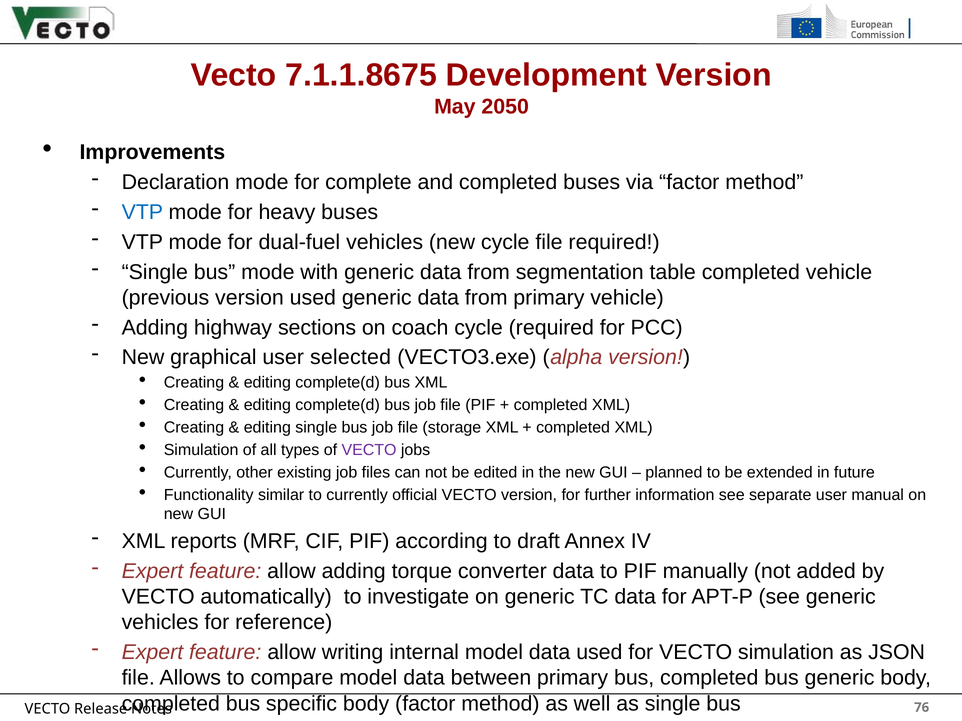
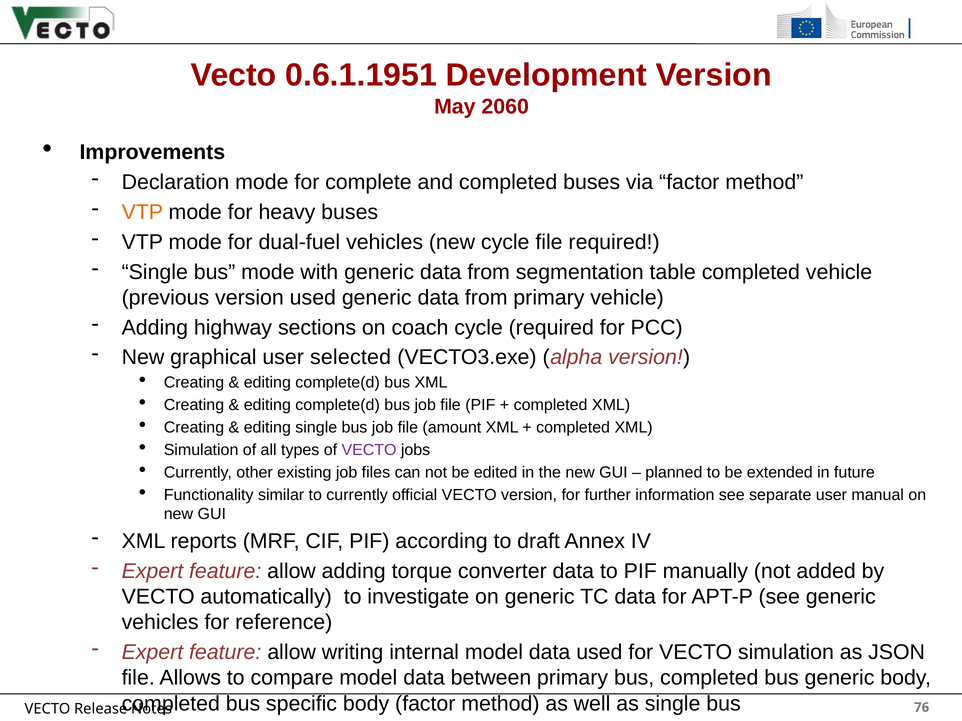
7.1.1.8675: 7.1.1.8675 -> 0.6.1.1951 (361, 75)
2050: 2050 -> 2060 (505, 107)
VTP colour: blue -> orange (142, 212)
storage: storage -> amount (452, 428)
